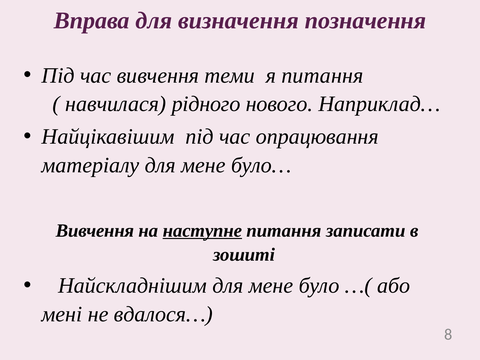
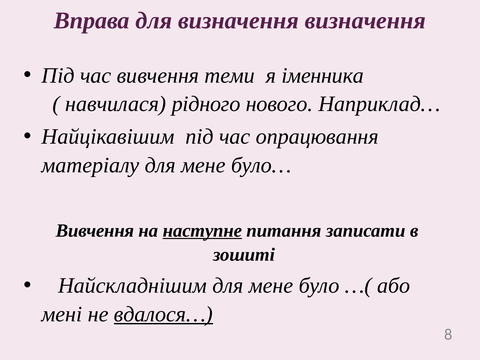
визначення позначення: позначення -> визначення (365, 21)
я питання: питання -> іменника (323, 75)
вдалося… underline: none -> present (163, 314)
